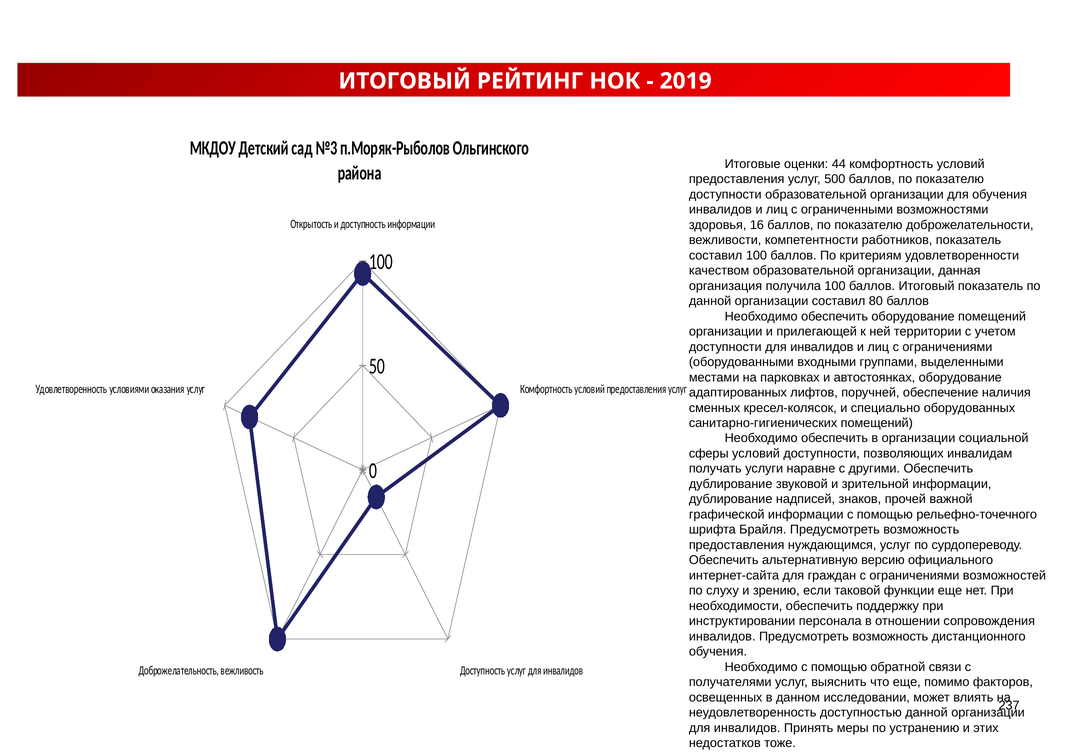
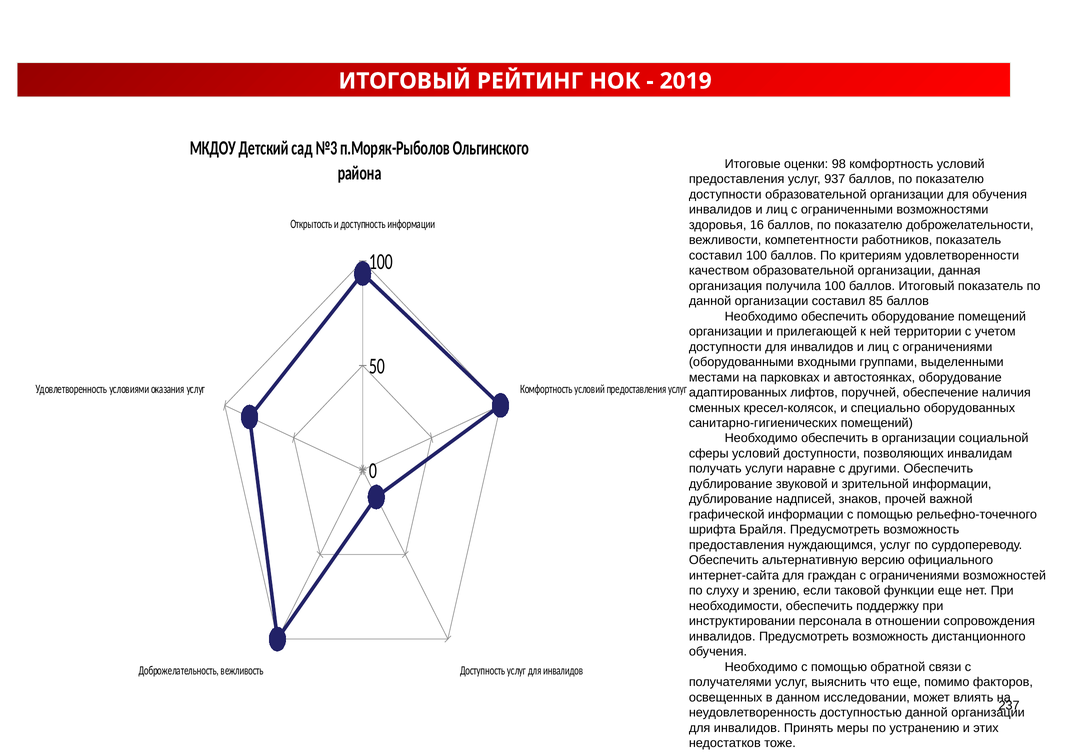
44: 44 -> 98 (839, 164)
500: 500 -> 937 (835, 179)
80: 80 -> 85 (876, 301)
